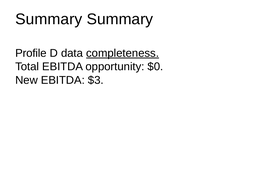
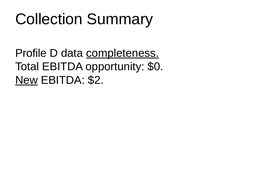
Summary: Summary -> Collection (49, 19)
New underline: none -> present (26, 80)
$3: $3 -> $2 (96, 80)
